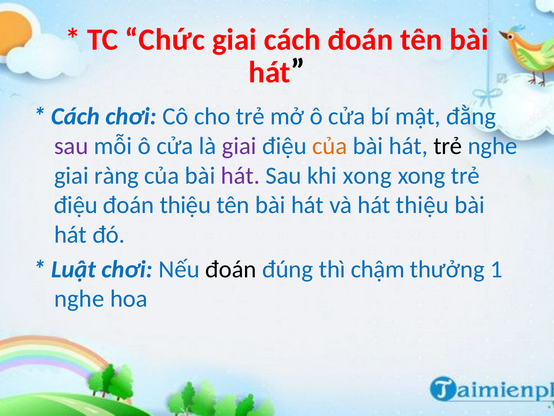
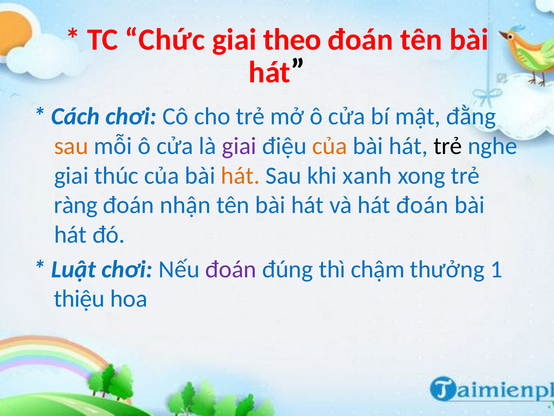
giai cách: cách -> theo (292, 40)
sau colour: purple -> orange (71, 146)
ràng: ràng -> thúc (116, 175)
hát colour: purple -> orange (240, 175)
khi xong: xong -> xanh (367, 175)
điệu: điệu -> ràng (76, 205)
đoán thiệu: thiệu -> nhận (185, 205)
hát thiệu: thiệu -> đoán (422, 205)
đoán colour: black -> purple (231, 269)
nghe: nghe -> thiệu (79, 298)
